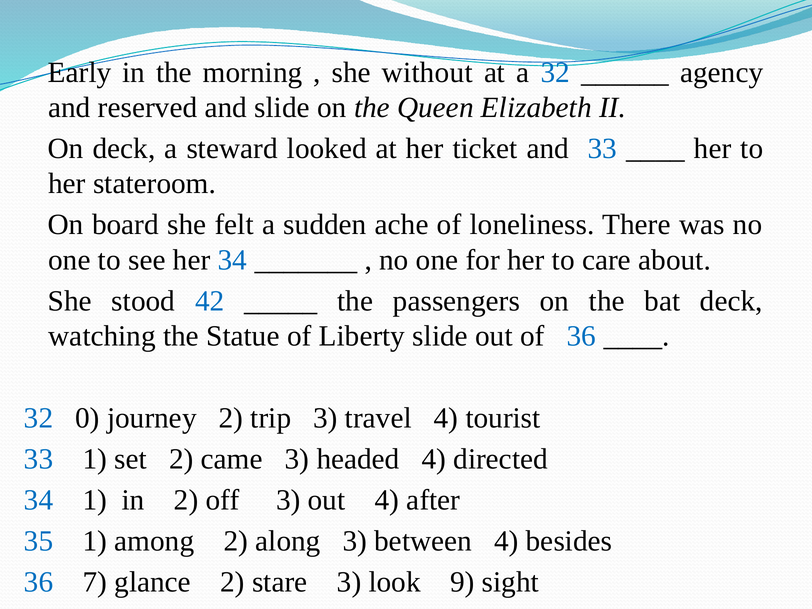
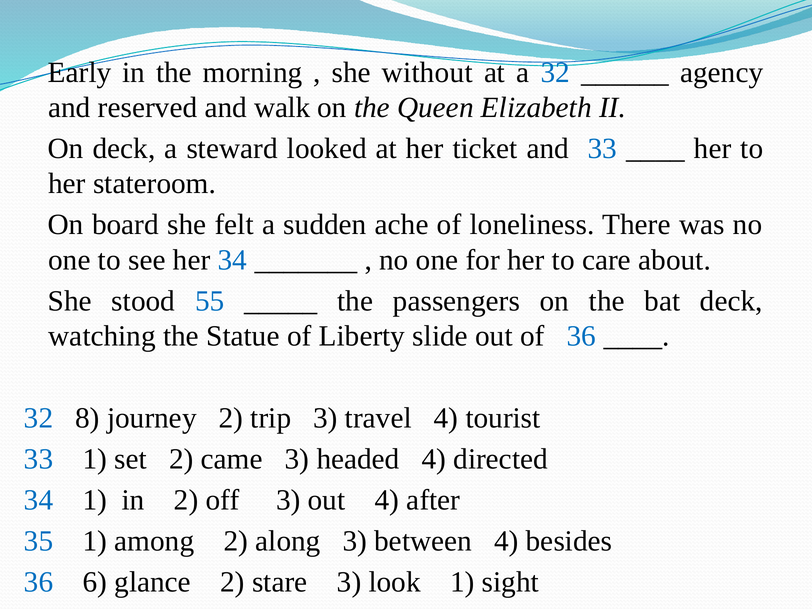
and slide: slide -> walk (282, 108)
42: 42 -> 55 (210, 301)
0: 0 -> 8 (88, 418)
7: 7 -> 6 (95, 582)
look 9: 9 -> 1 (462, 582)
